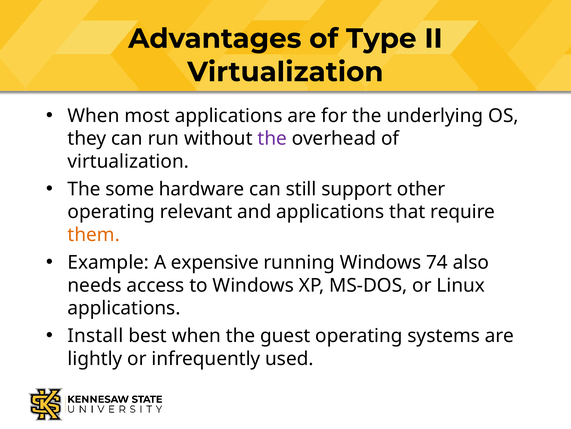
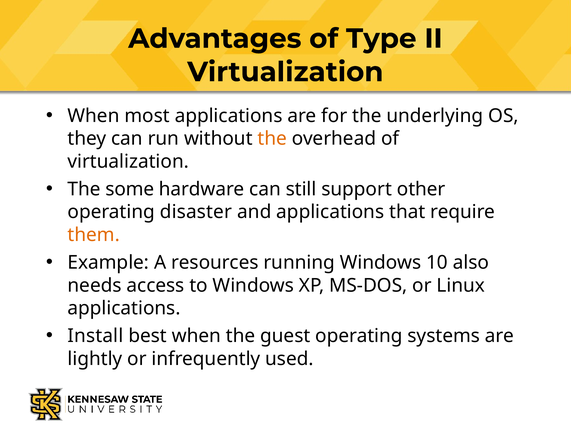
the colour: purple -> orange (272, 138)
relevant: relevant -> disaster (196, 212)
expensive: expensive -> resources (215, 262)
74: 74 -> 10 (437, 262)
